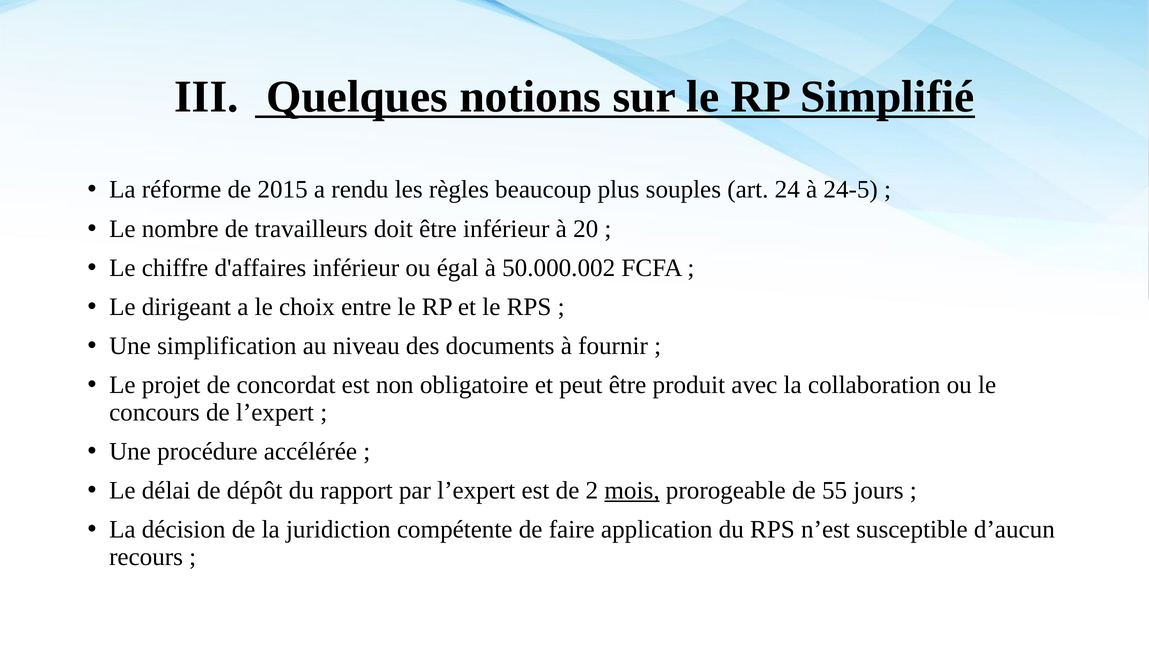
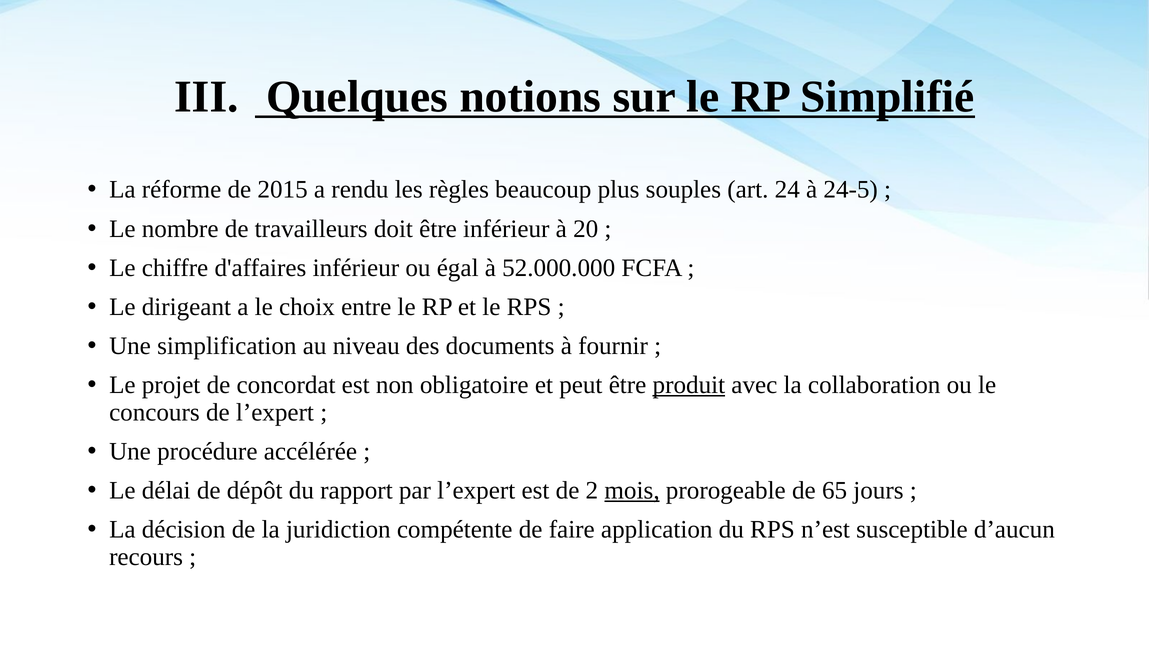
50.000.002: 50.000.002 -> 52.000.000 (559, 268)
produit underline: none -> present (689, 385)
55: 55 -> 65 (835, 491)
